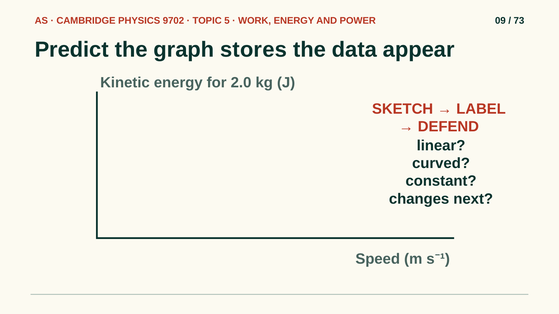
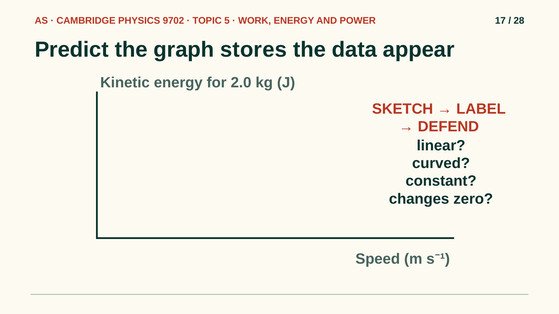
09: 09 -> 17 (500, 21)
73: 73 -> 28 (519, 21)
next: next -> zero (473, 199)
